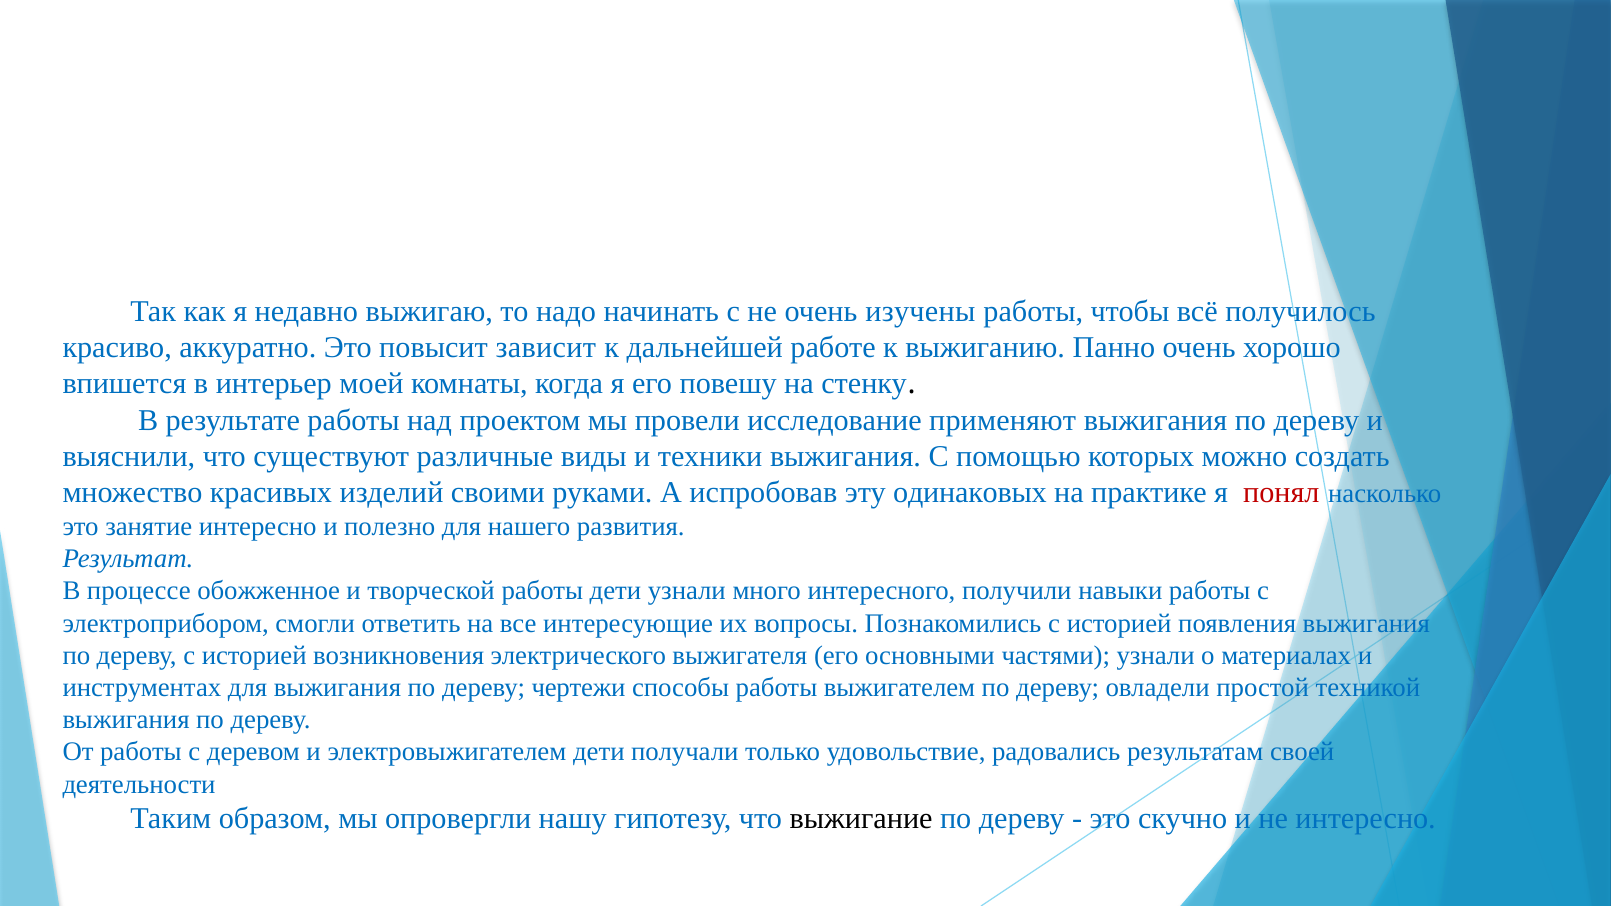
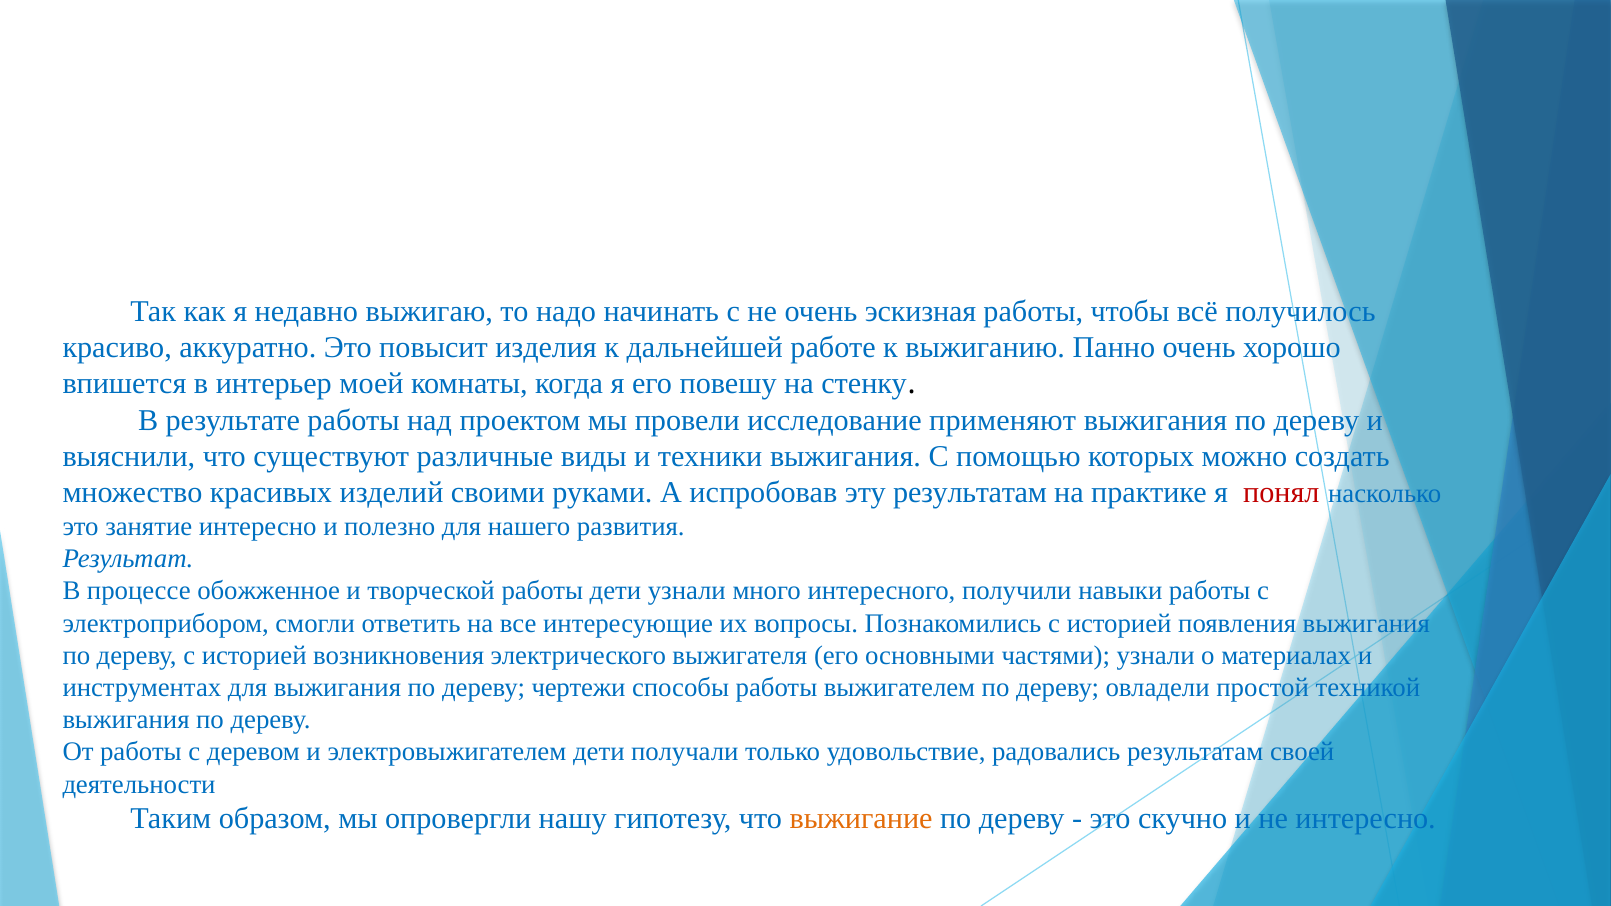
изучены: изучены -> эскизная (921, 311)
зависит: зависит -> изделия (546, 348)
эту одинаковых: одинаковых -> результатам (970, 493)
выжигание colour: black -> orange (861, 819)
